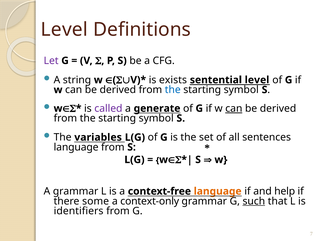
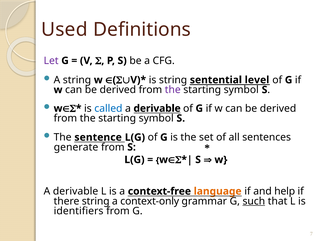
Level: Level -> Used (64, 30)
is exists: exists -> string (173, 80)
the colour: blue -> purple (173, 90)
called colour: purple -> blue (108, 109)
generate: generate -> derivable (157, 109)
can underline: present -> none (234, 109)
variables: variables -> sentence (98, 138)
language: language -> generate (76, 147)
grammar: grammar -> derivable (76, 192)
there some: some -> string (96, 202)
